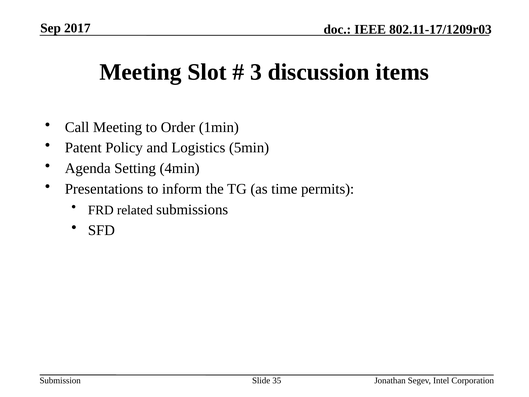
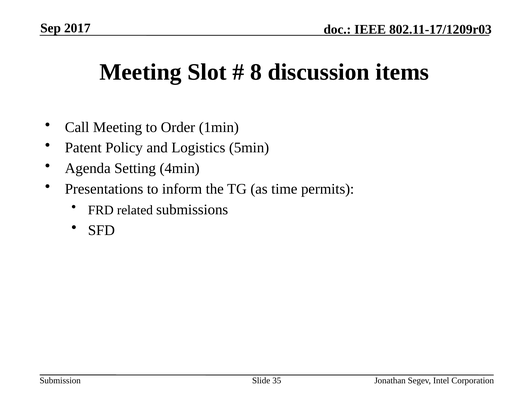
3: 3 -> 8 (256, 72)
